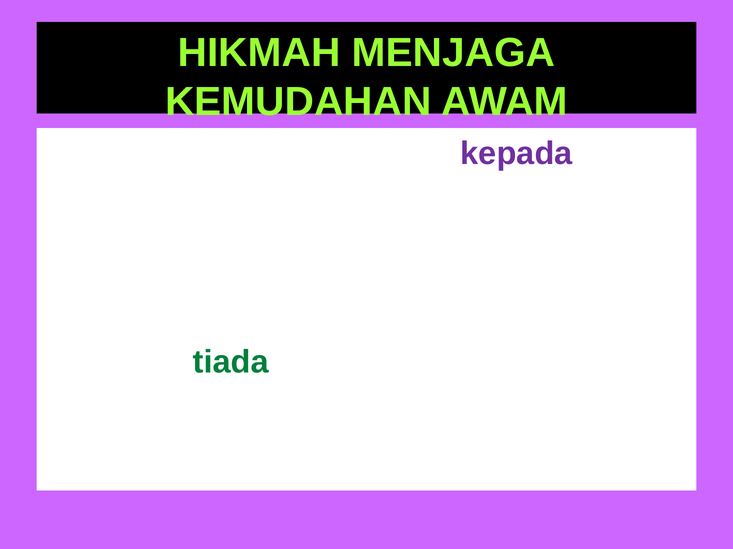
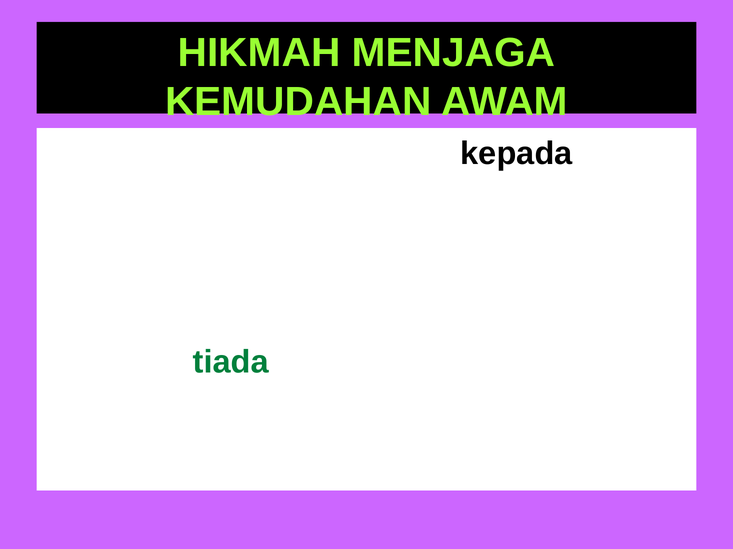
kepada colour: purple -> black (516, 154)
